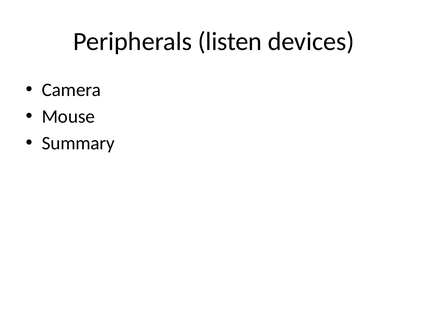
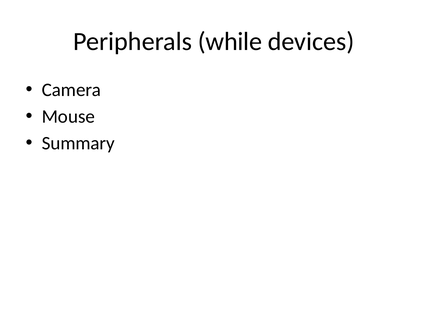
listen: listen -> while (230, 41)
